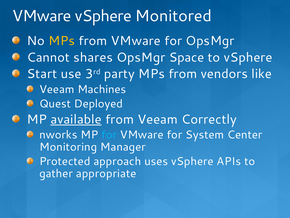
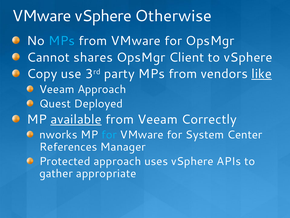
Monitored: Monitored -> Otherwise (173, 16)
MPs colour: yellow -> light blue (62, 41)
Space: Space -> Client (186, 57)
Start: Start -> Copy (42, 74)
like underline: none -> present (262, 74)
Veeam Machines: Machines -> Approach (102, 89)
Monitoring: Monitoring -> References (68, 147)
